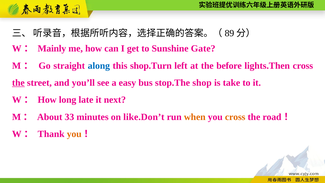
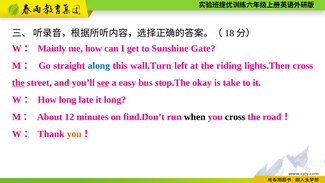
89: 89 -> 18 (229, 33)
shop.Turn: shop.Turn -> wall.Turn (151, 66)
before: before -> riding (229, 66)
see underline: none -> present (103, 83)
shop: shop -> okay (202, 83)
it next: next -> long (115, 100)
33: 33 -> 12 (69, 117)
like.Don’t: like.Don’t -> find.Don’t (144, 117)
when colour: orange -> black (195, 117)
cross colour: orange -> black (235, 117)
